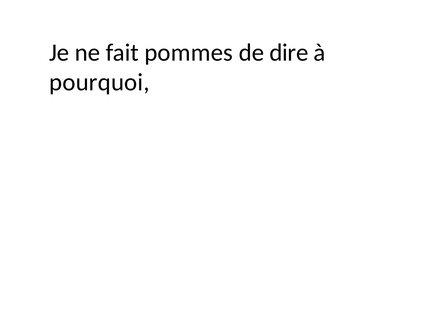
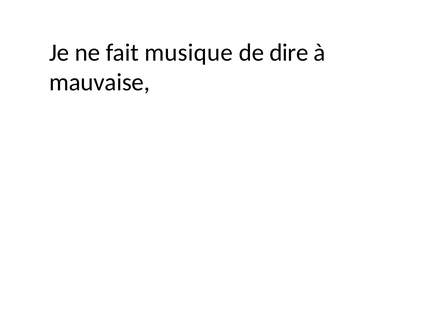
pommes: pommes -> musique (189, 52)
pourquoi: pourquoi -> mauvaise (100, 82)
